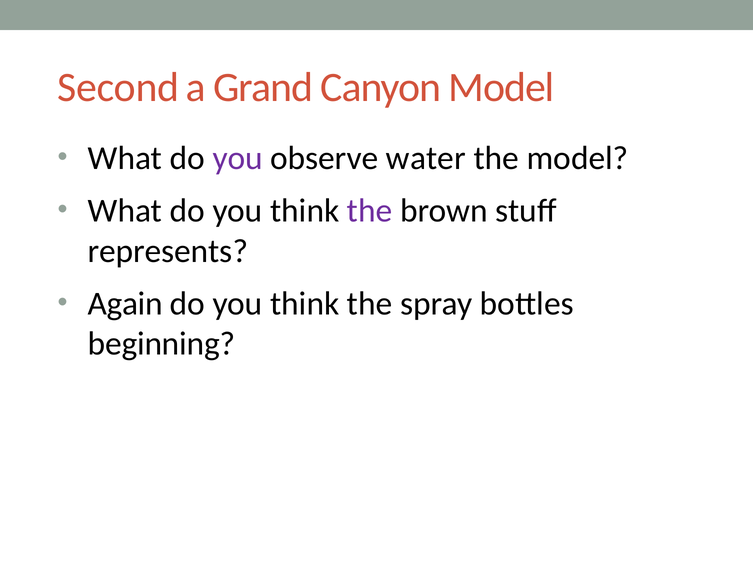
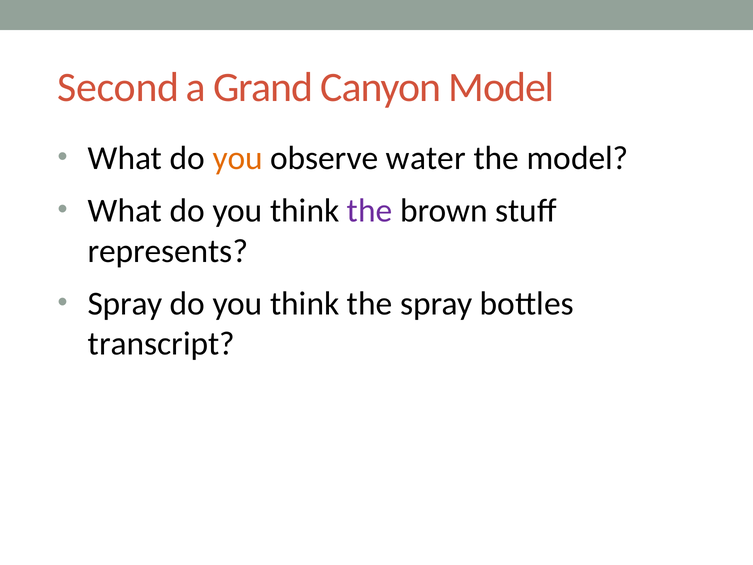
you colour: purple -> orange (238, 158)
Again: Again -> Spray (125, 304)
beginning: beginning -> transcript (161, 344)
